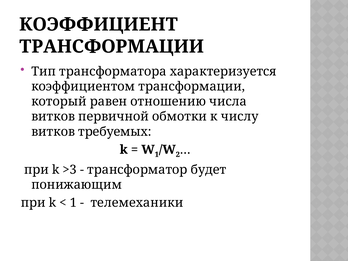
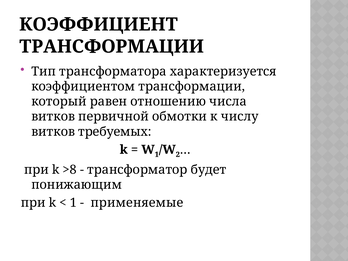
>3: >3 -> >8 (70, 170)
телемеханики: телемеханики -> применяемые (137, 203)
